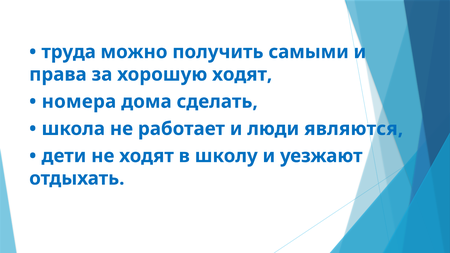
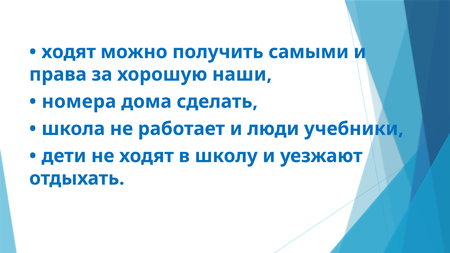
труда: труда -> ходят (69, 52)
хорошую ходят: ходят -> наши (242, 74)
являются: являются -> учебники (354, 129)
